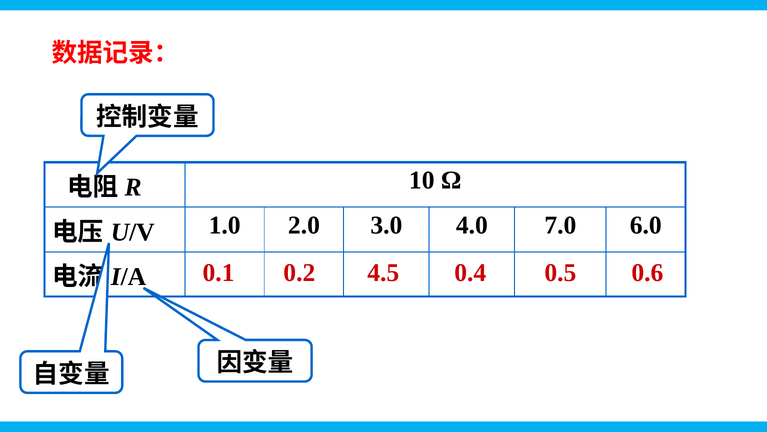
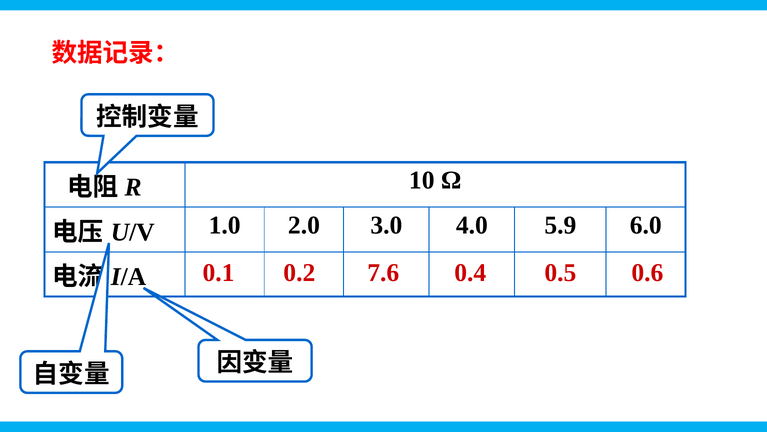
7.0: 7.0 -> 5.9 (560, 225)
4.5: 4.5 -> 7.6 (383, 273)
